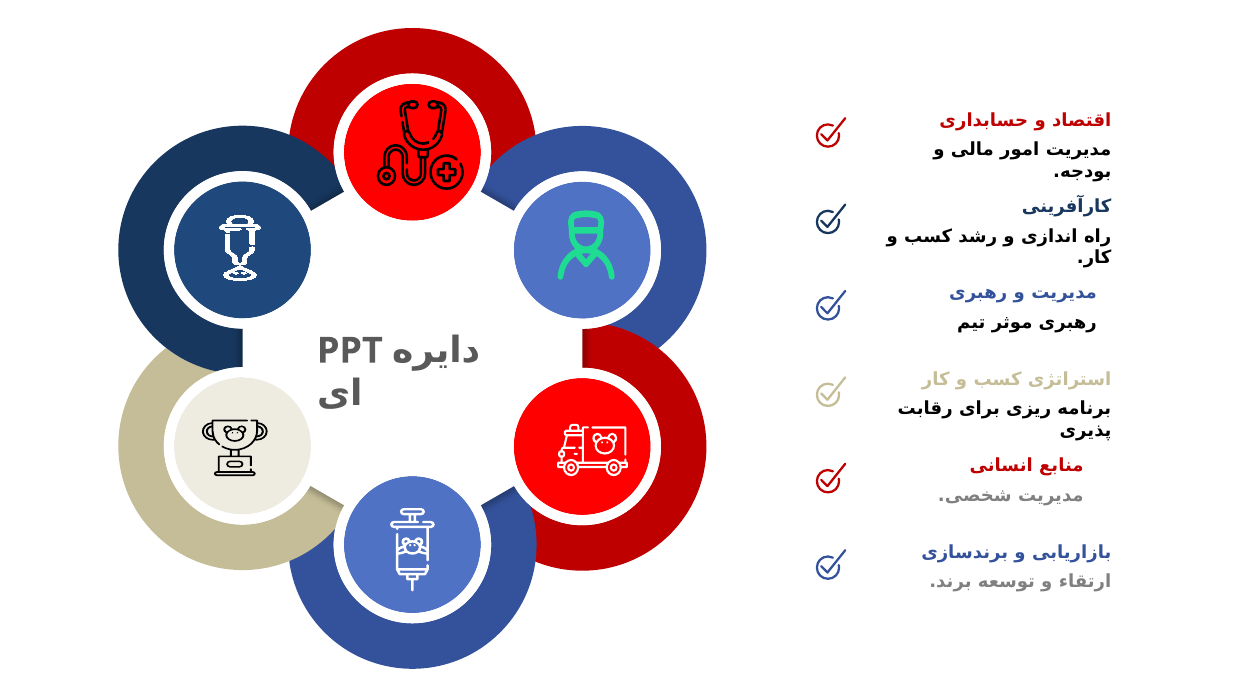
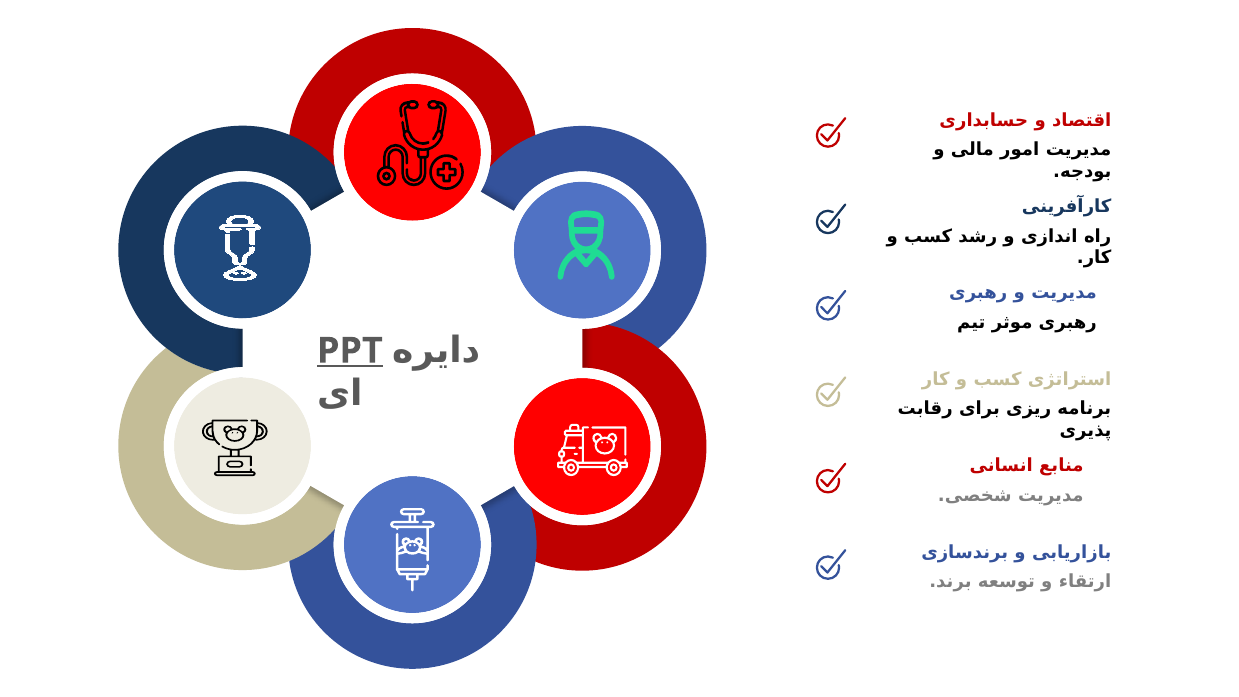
PPT underline: none -> present (350, 351)
